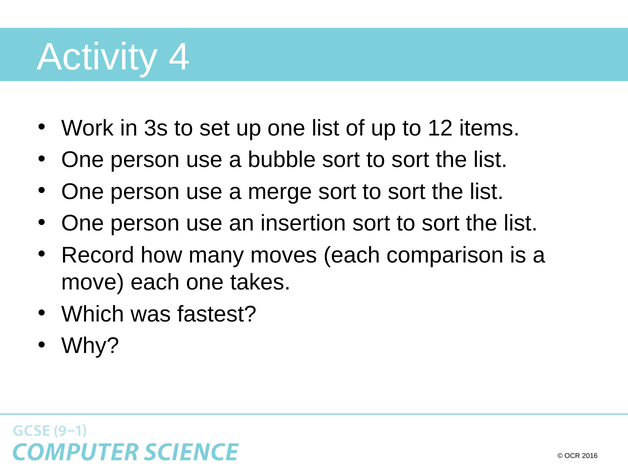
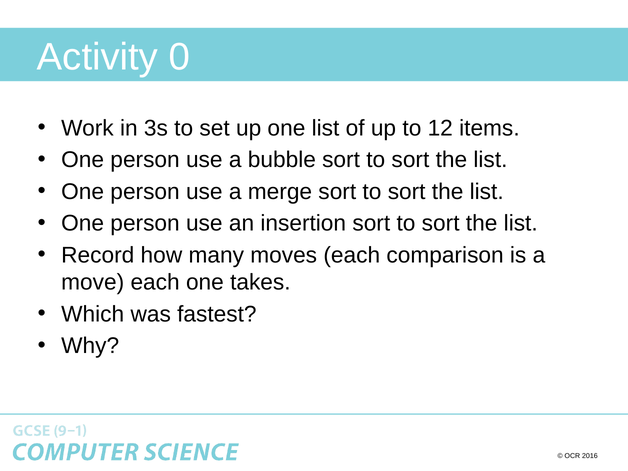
4: 4 -> 0 (179, 57)
